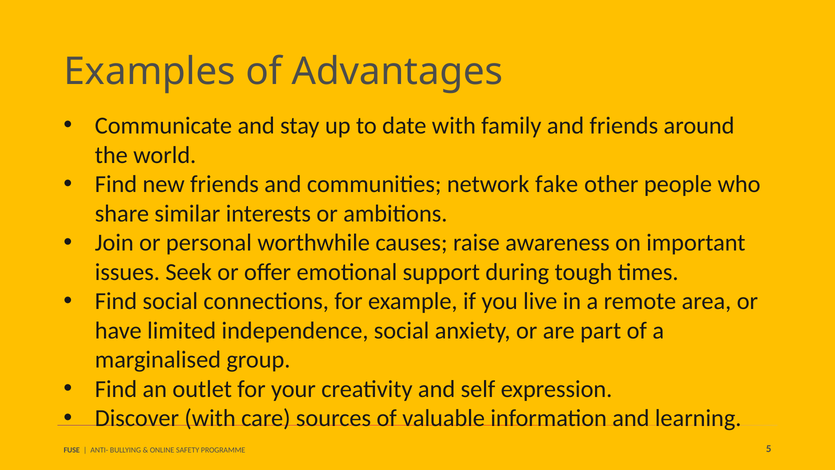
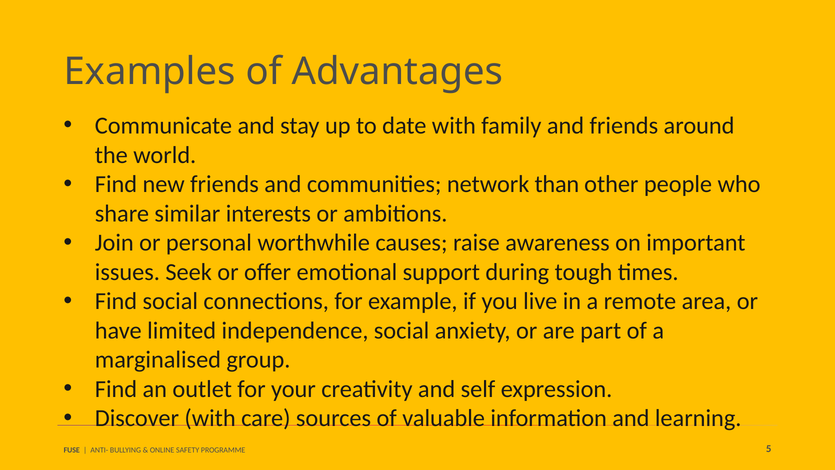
fake: fake -> than (557, 184)
